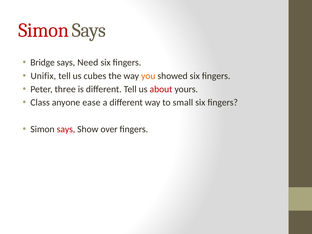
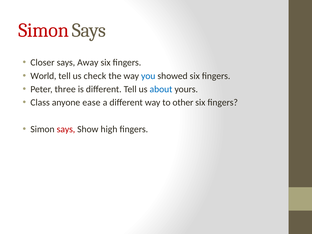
Bridge: Bridge -> Closer (42, 63)
Need: Need -> Away (88, 63)
Unifix: Unifix -> World (43, 76)
cubes: cubes -> check (95, 76)
you colour: orange -> blue (148, 76)
about colour: red -> blue (161, 89)
small: small -> other (183, 103)
over: over -> high (109, 129)
